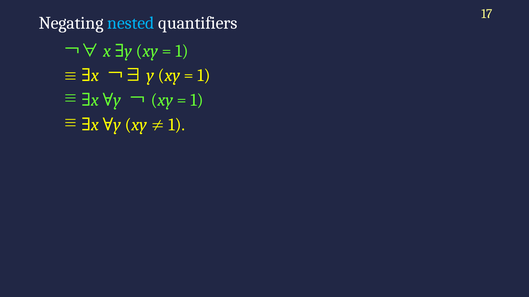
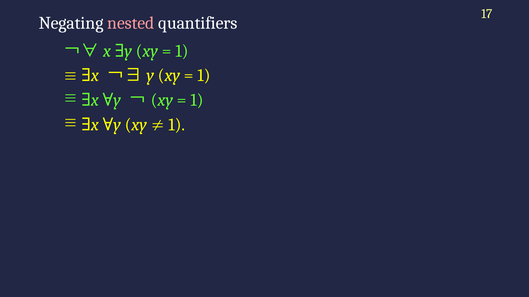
nested colour: light blue -> pink (131, 23)
